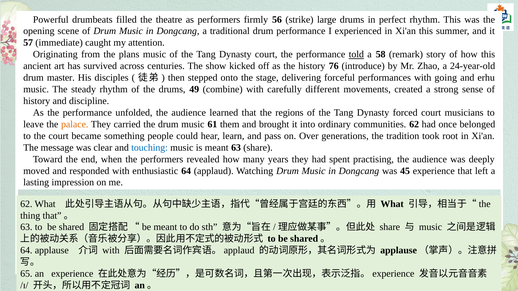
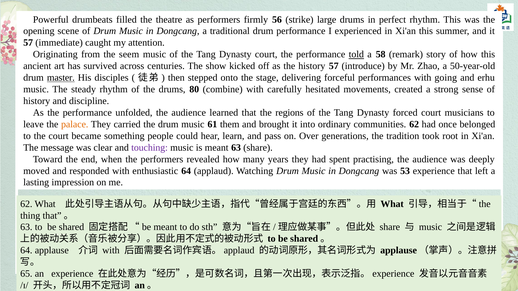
plans: plans -> seem (129, 54)
history 76: 76 -> 57 (334, 66)
24-year-old: 24-year-old -> 50-year-old (473, 66)
master underline: none -> present (61, 78)
49: 49 -> 80 (194, 89)
different: different -> hesitated (323, 89)
touching colour: blue -> purple (150, 148)
45: 45 -> 53 (405, 171)
